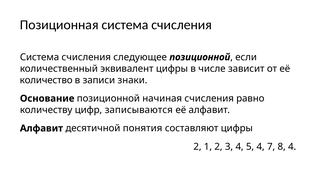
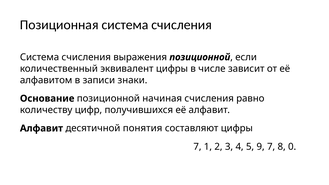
следующее: следующее -> выражения (140, 57)
количество: количество -> алфавитом (46, 80)
записываются: записываются -> получившихся (139, 110)
2: 2 -> 7 (197, 147)
5 4: 4 -> 9 (261, 147)
8 4: 4 -> 0 (292, 147)
